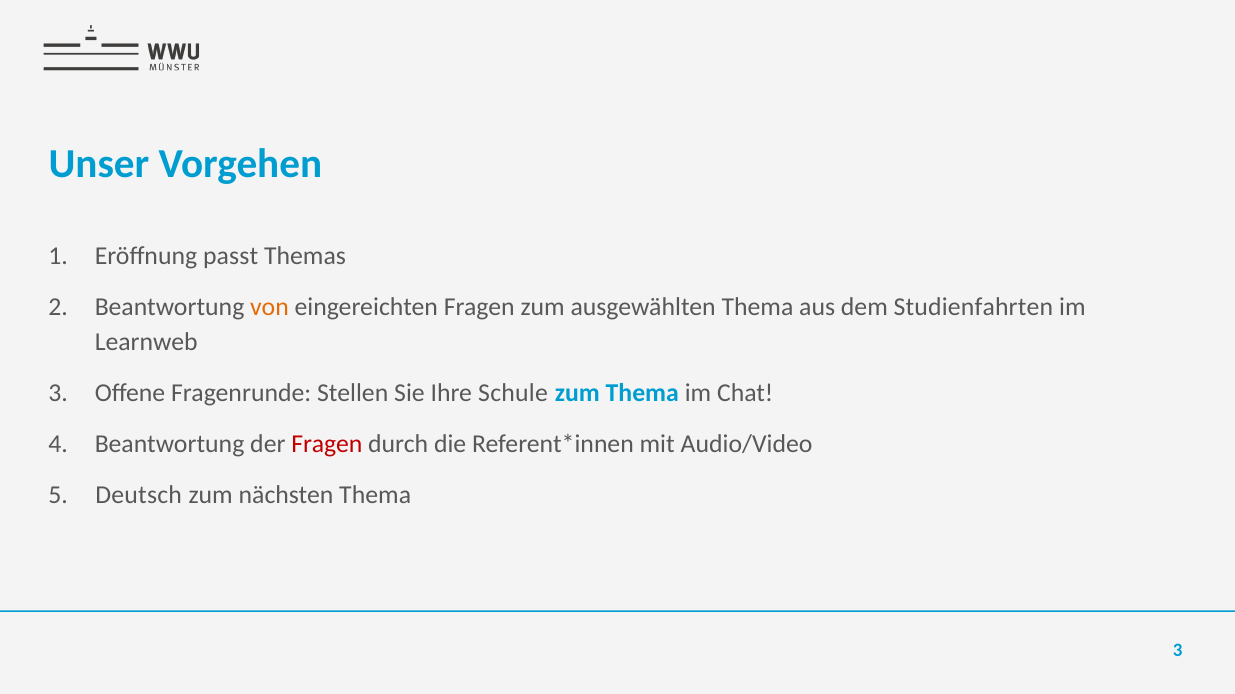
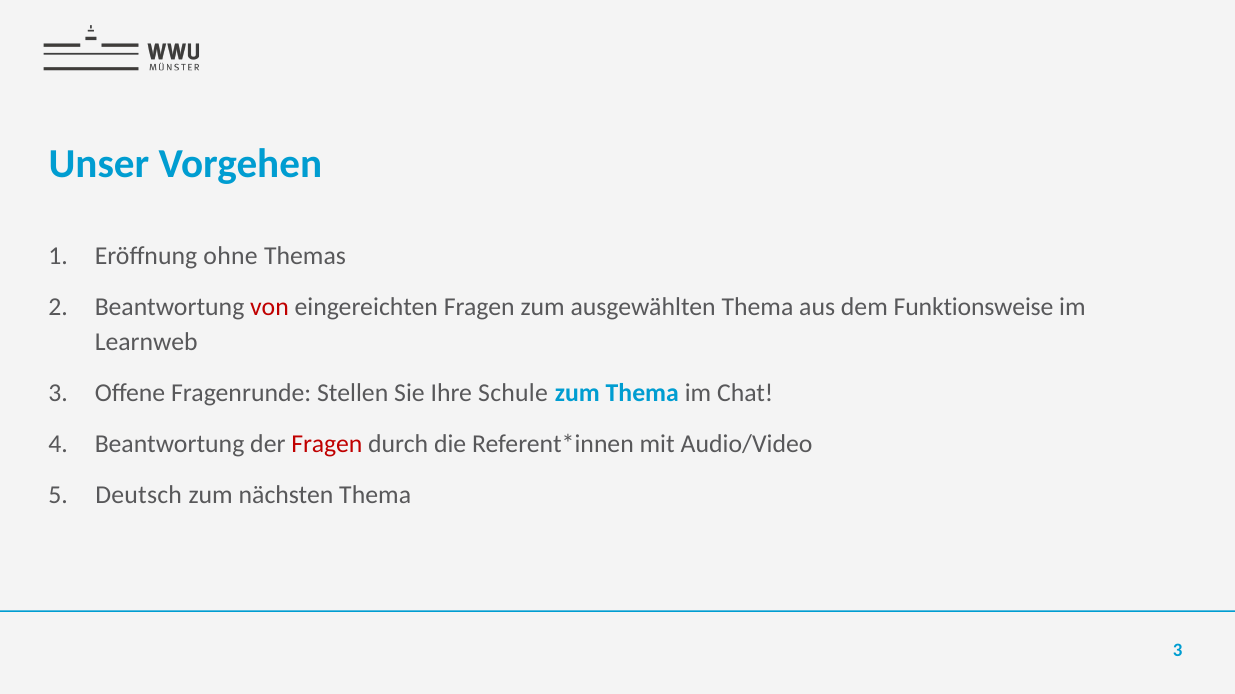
passt: passt -> ohne (231, 256)
von colour: orange -> red (269, 307)
Studienfahrten: Studienfahrten -> Funktionsweise (974, 307)
